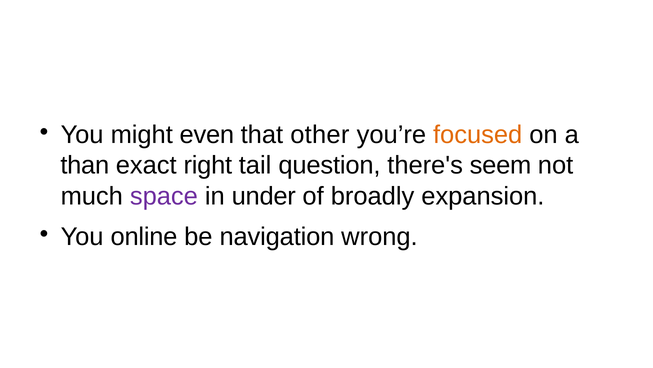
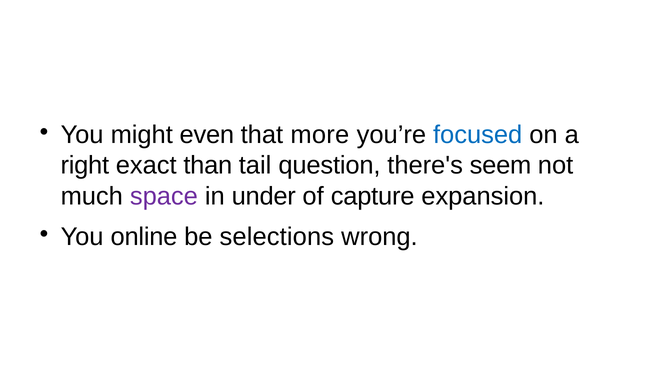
other: other -> more (320, 135)
focused colour: orange -> blue (478, 135)
than: than -> right (85, 165)
right: right -> than (208, 165)
broadly: broadly -> capture (373, 196)
navigation: navigation -> selections (277, 237)
